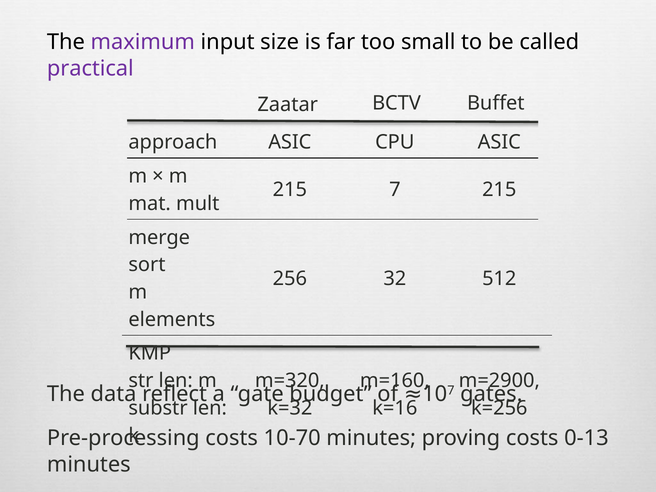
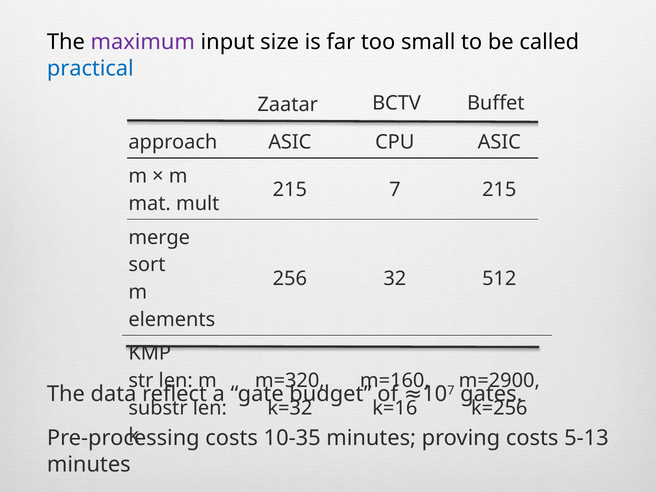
practical colour: purple -> blue (90, 68)
10-70: 10-70 -> 10-35 (292, 438)
0-13: 0-13 -> 5-13 (586, 438)
